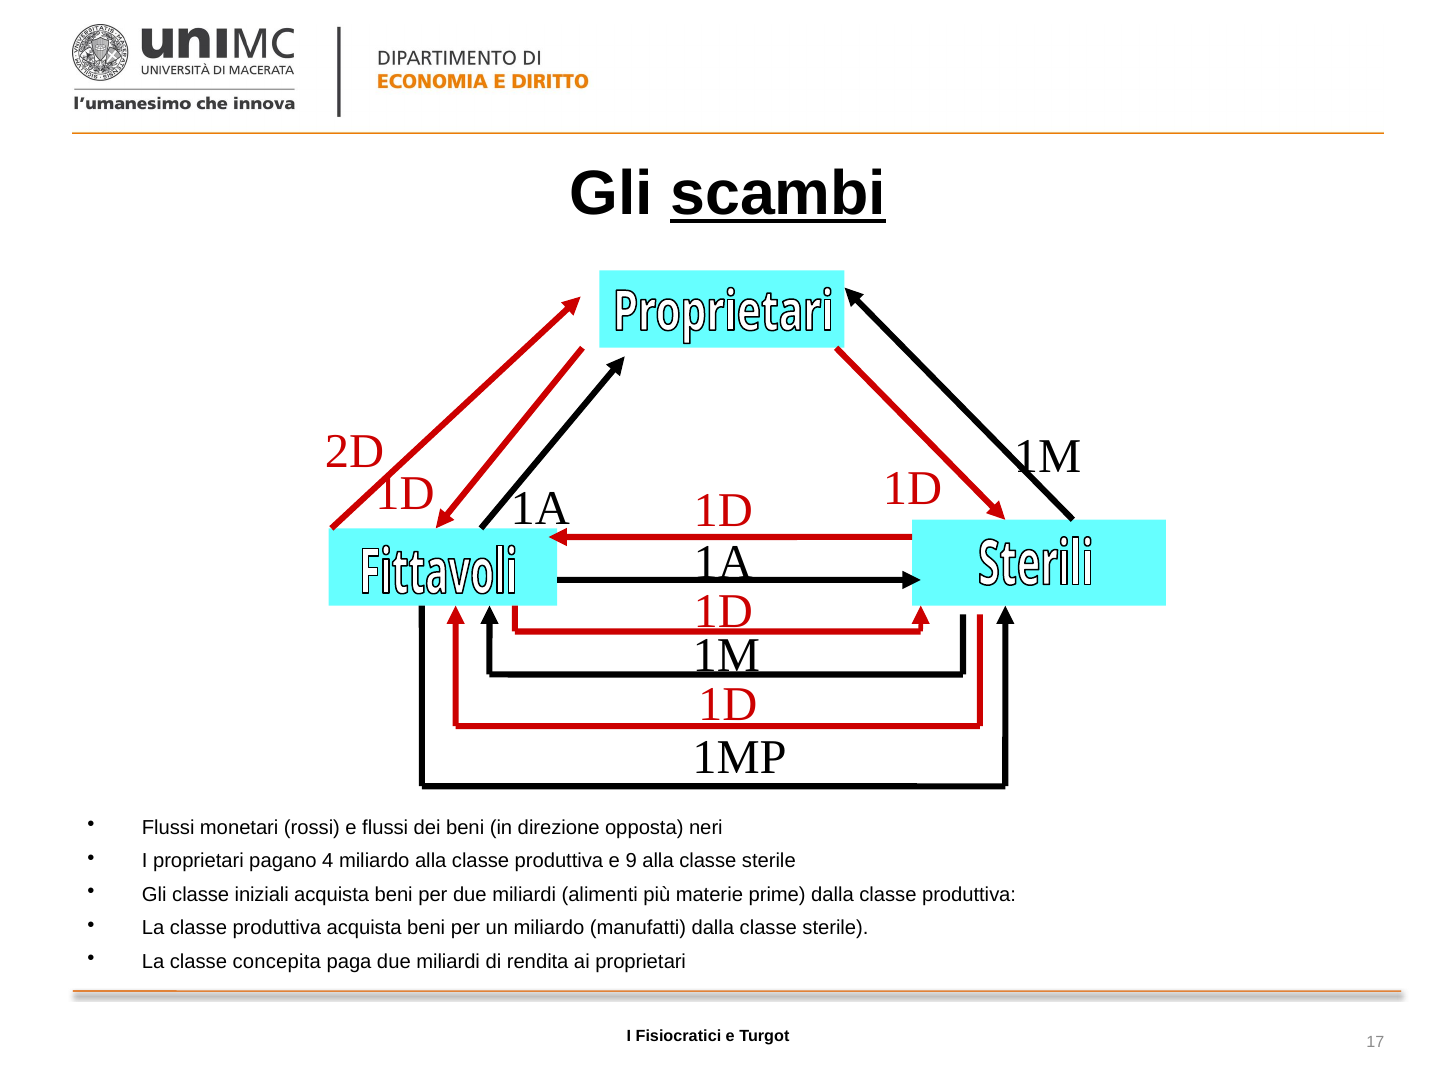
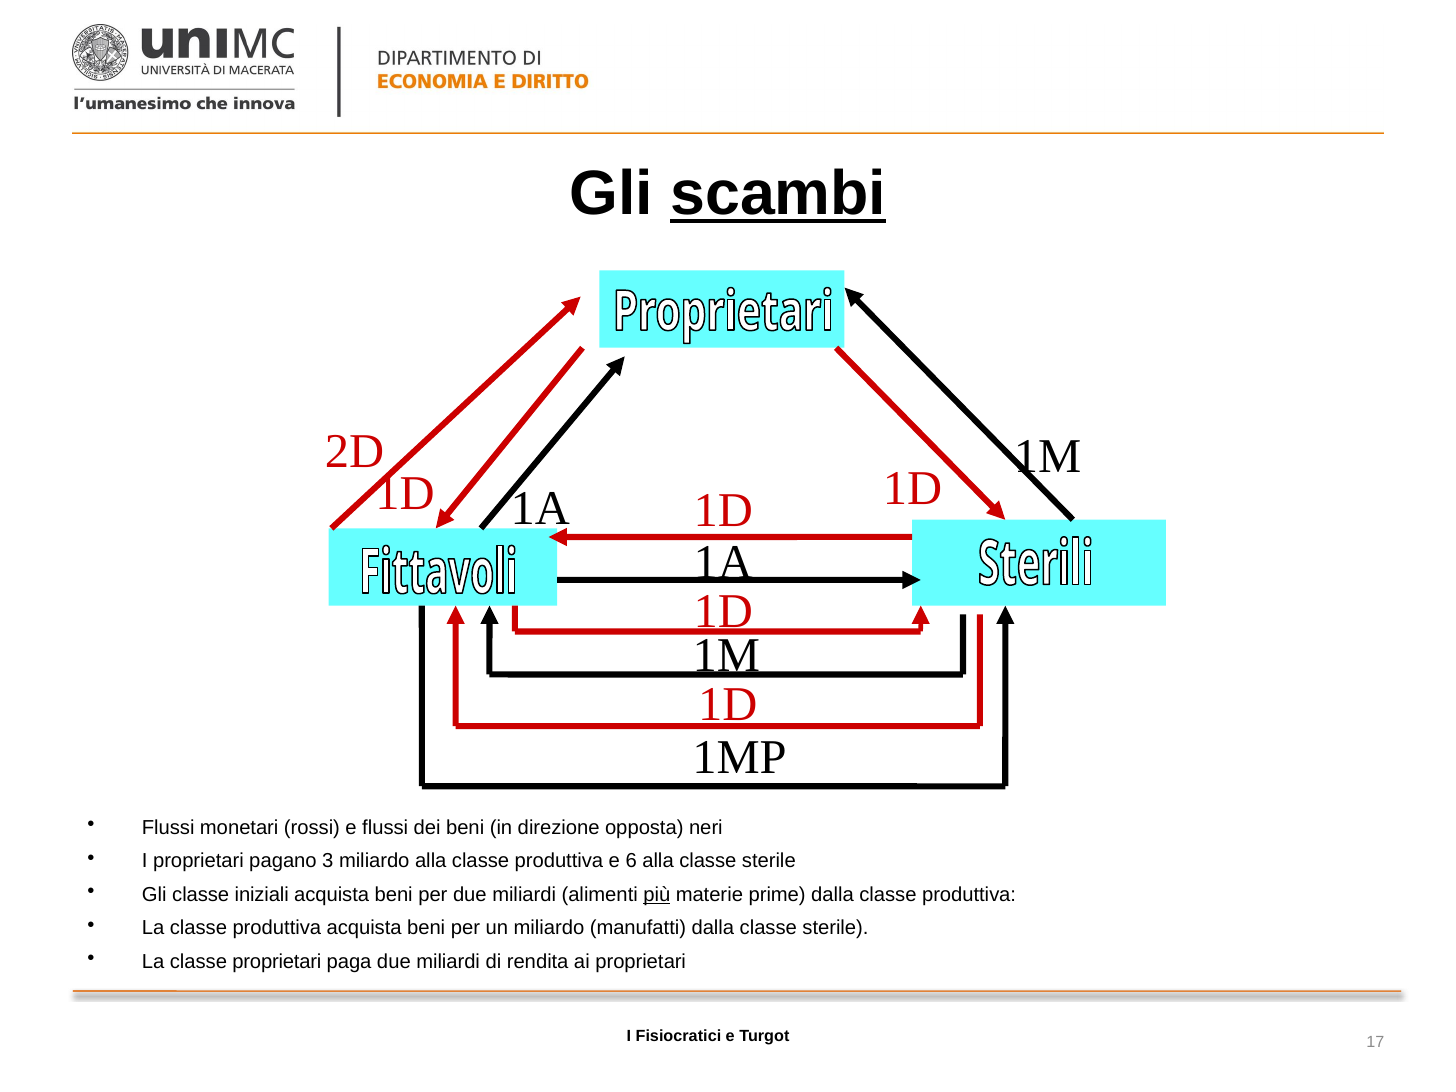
4: 4 -> 3 (328, 861)
9: 9 -> 6 (631, 861)
più underline: none -> present (657, 895)
classe concepita: concepita -> proprietari (277, 962)
